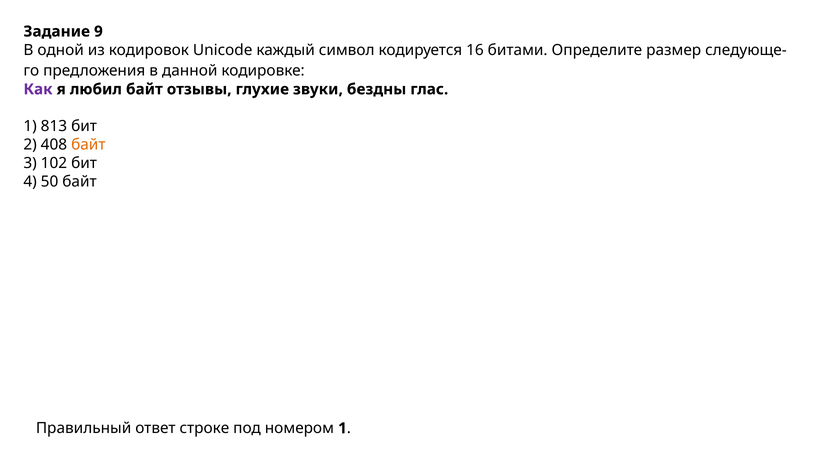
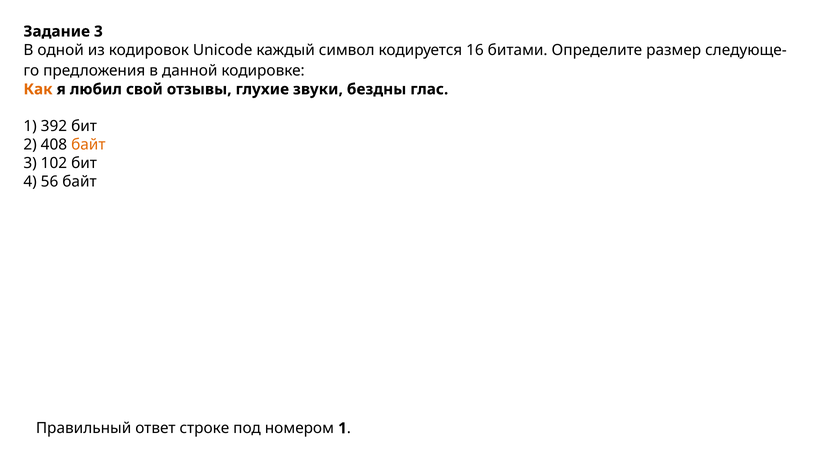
Задание 9: 9 -> 3 (98, 32)
Как colour: purple -> orange (38, 89)
любил байт: байт -> свой (144, 89)
813: 813 -> 392 (54, 126)
50: 50 -> 56 (50, 182)
